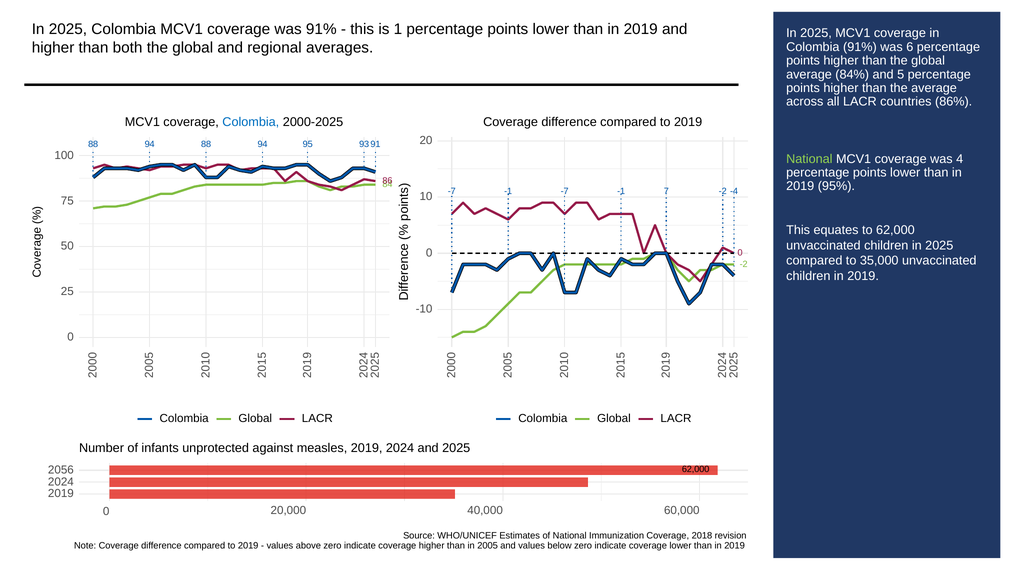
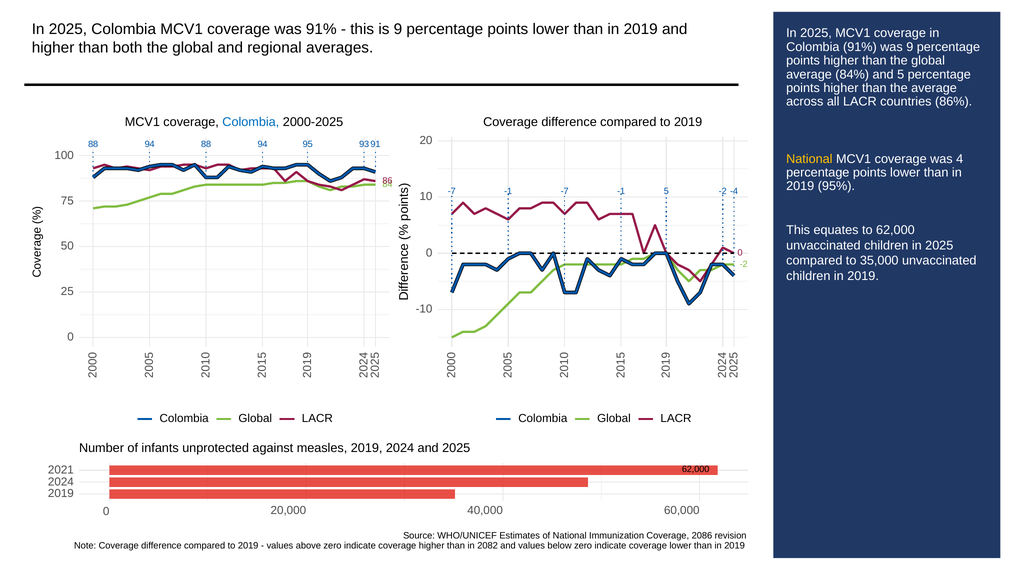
is 1: 1 -> 9 (398, 29)
was 6: 6 -> 9 (910, 47)
National colour: light green -> yellow (809, 159)
-1 7: 7 -> 5 (666, 191)
2056: 2056 -> 2021 (61, 470)
2018: 2018 -> 2086 (702, 536)
2005: 2005 -> 2082 (488, 546)
